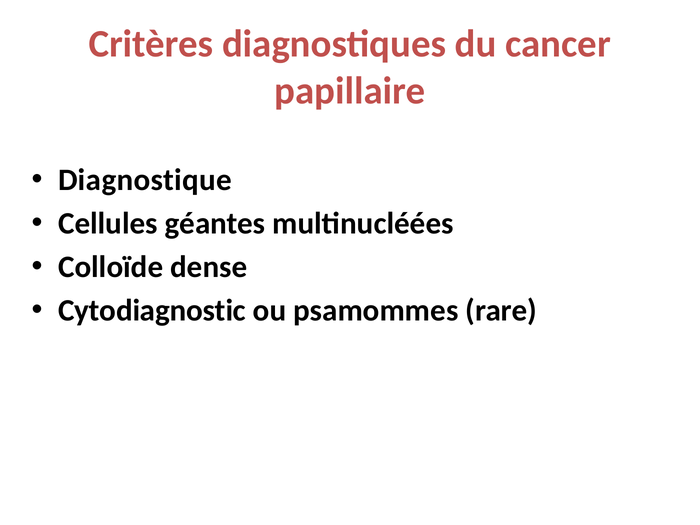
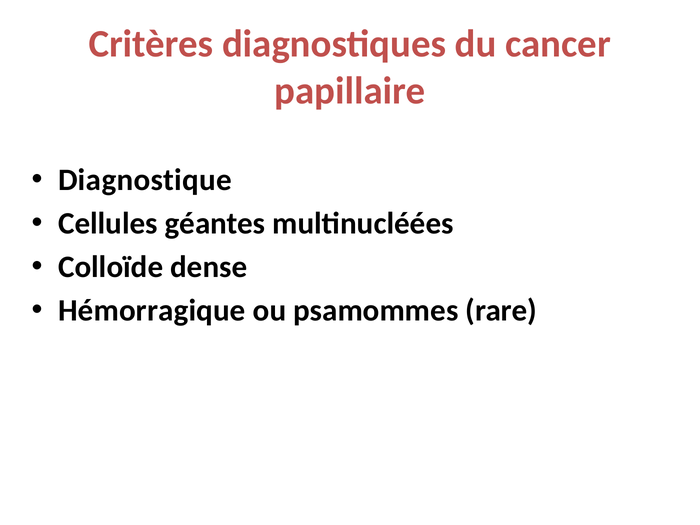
Cytodiagnostic: Cytodiagnostic -> Hémorragique (152, 311)
